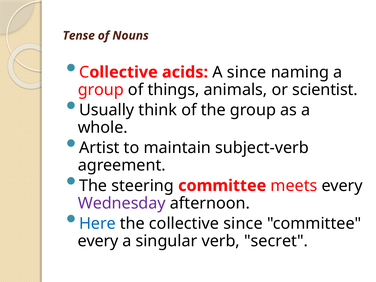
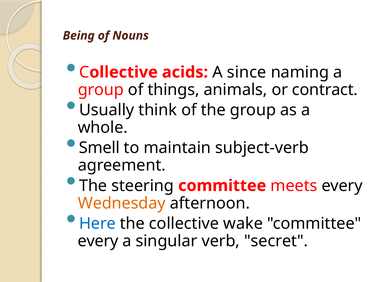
Tense: Tense -> Being (79, 36)
scientist: scientist -> contract (325, 90)
Artist: Artist -> Smell (99, 148)
Wednesday colour: purple -> orange (122, 203)
collective since: since -> wake (243, 223)
